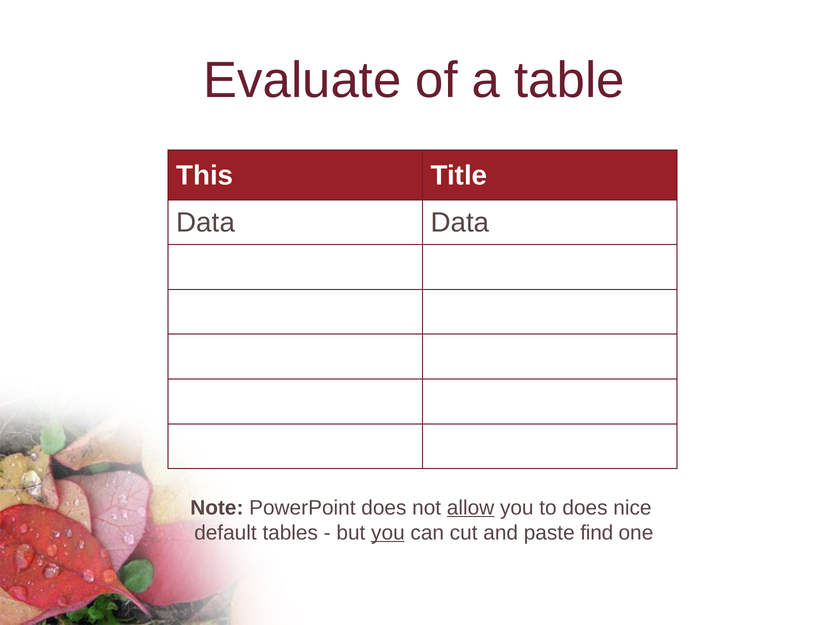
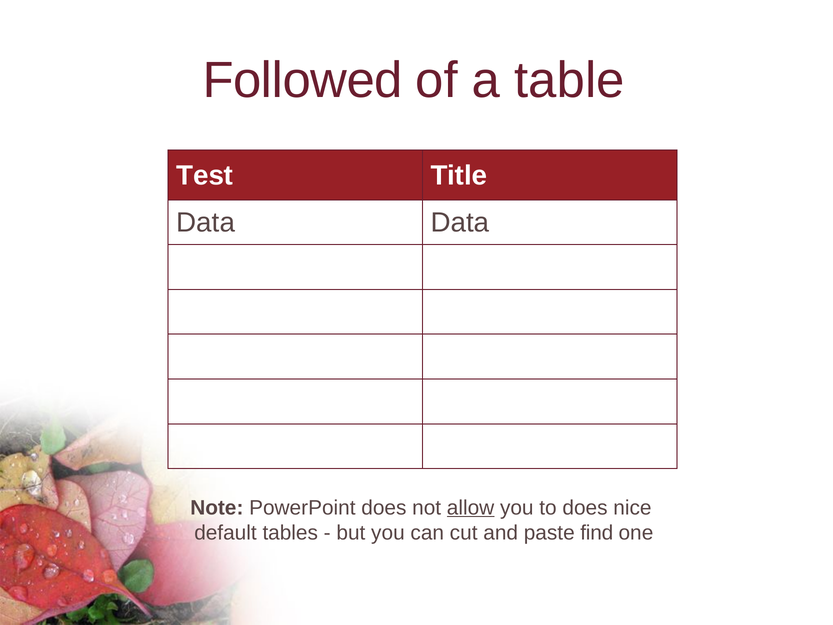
Evaluate: Evaluate -> Followed (303, 81)
This: This -> Test (205, 175)
you underline: present -> none (388, 532)
